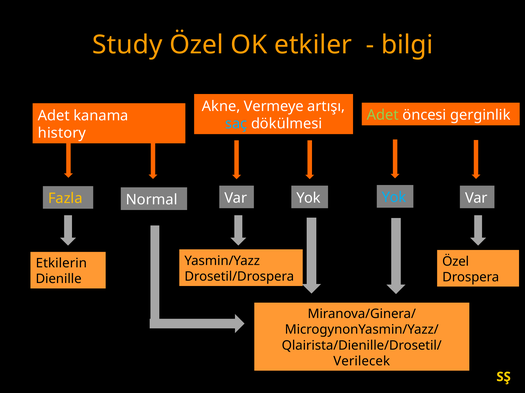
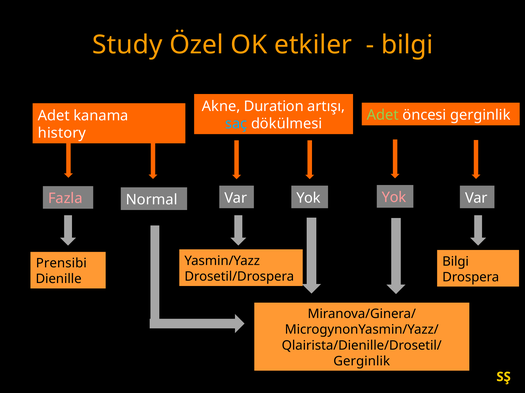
Vermeye: Vermeye -> Duration (274, 107)
Yok colour: light blue -> pink (394, 198)
Fazla colour: yellow -> pink (65, 199)
Özel: Özel -> Bilgi (456, 262)
Etkilerin: Etkilerin -> Prensibi (61, 264)
Verilecek: Verilecek -> Gerginlik (362, 362)
